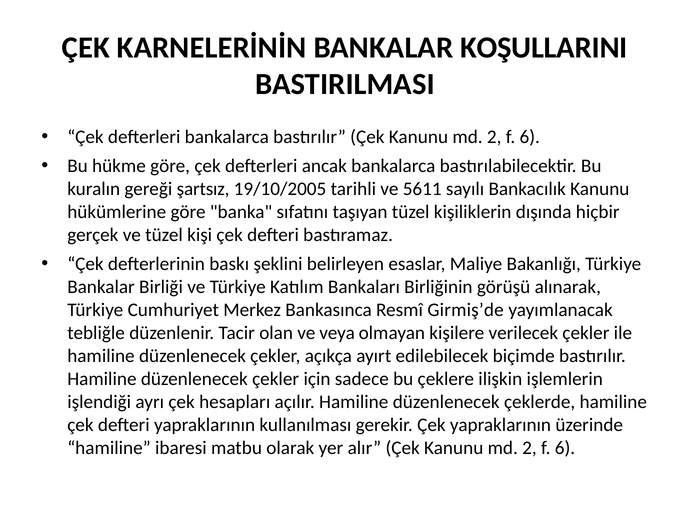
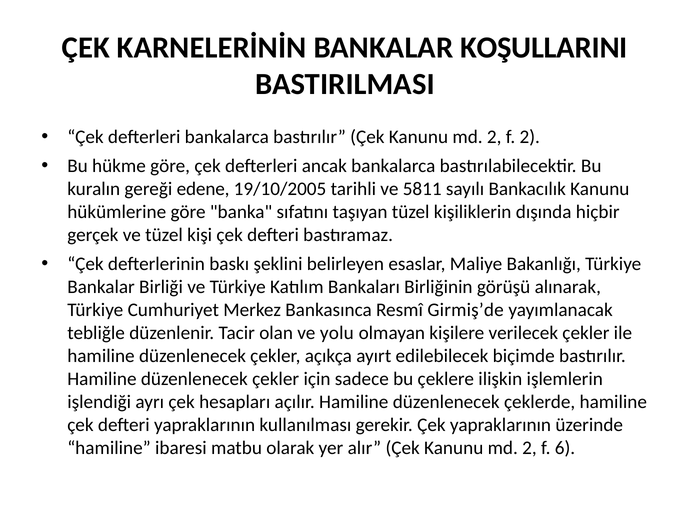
6: 6 -> 2 (530, 137)
şartsız: şartsız -> edene (203, 189)
5611: 5611 -> 5811 (422, 189)
veya: veya -> yolu (337, 333)
